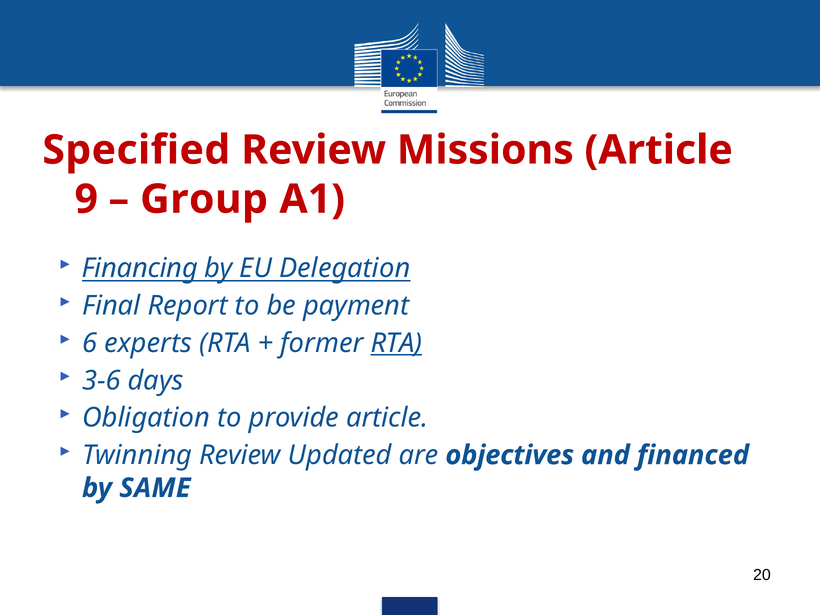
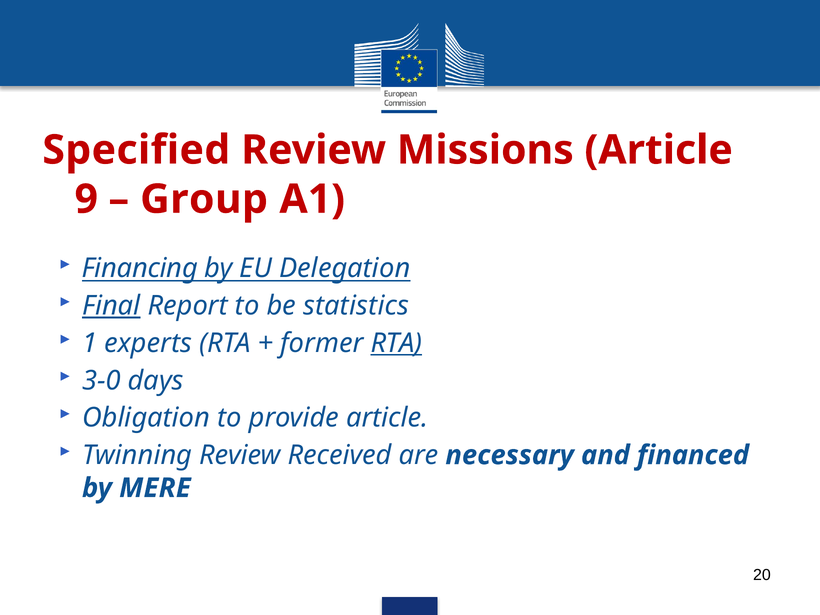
Final underline: none -> present (111, 306)
payment: payment -> statistics (356, 306)
6: 6 -> 1 (90, 343)
3-6: 3-6 -> 3-0 (101, 380)
Updated: Updated -> Received (340, 455)
objectives: objectives -> necessary (510, 455)
SAME: SAME -> MERE (155, 488)
